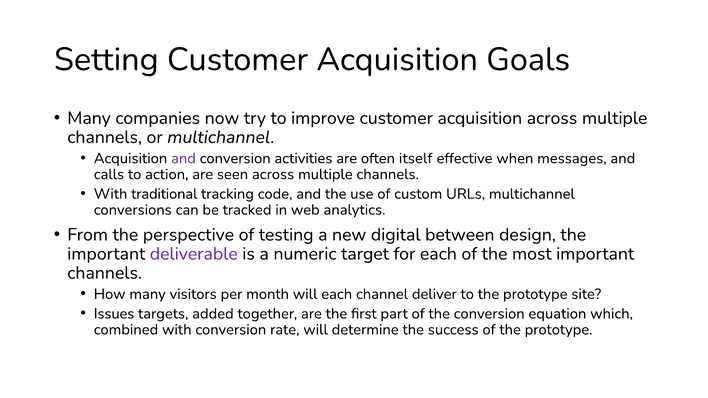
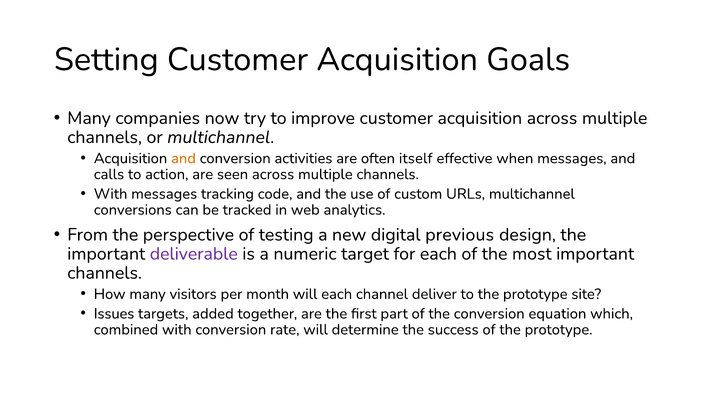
and colour: purple -> orange (183, 158)
With traditional: traditional -> messages (164, 194)
between: between -> previous (460, 235)
